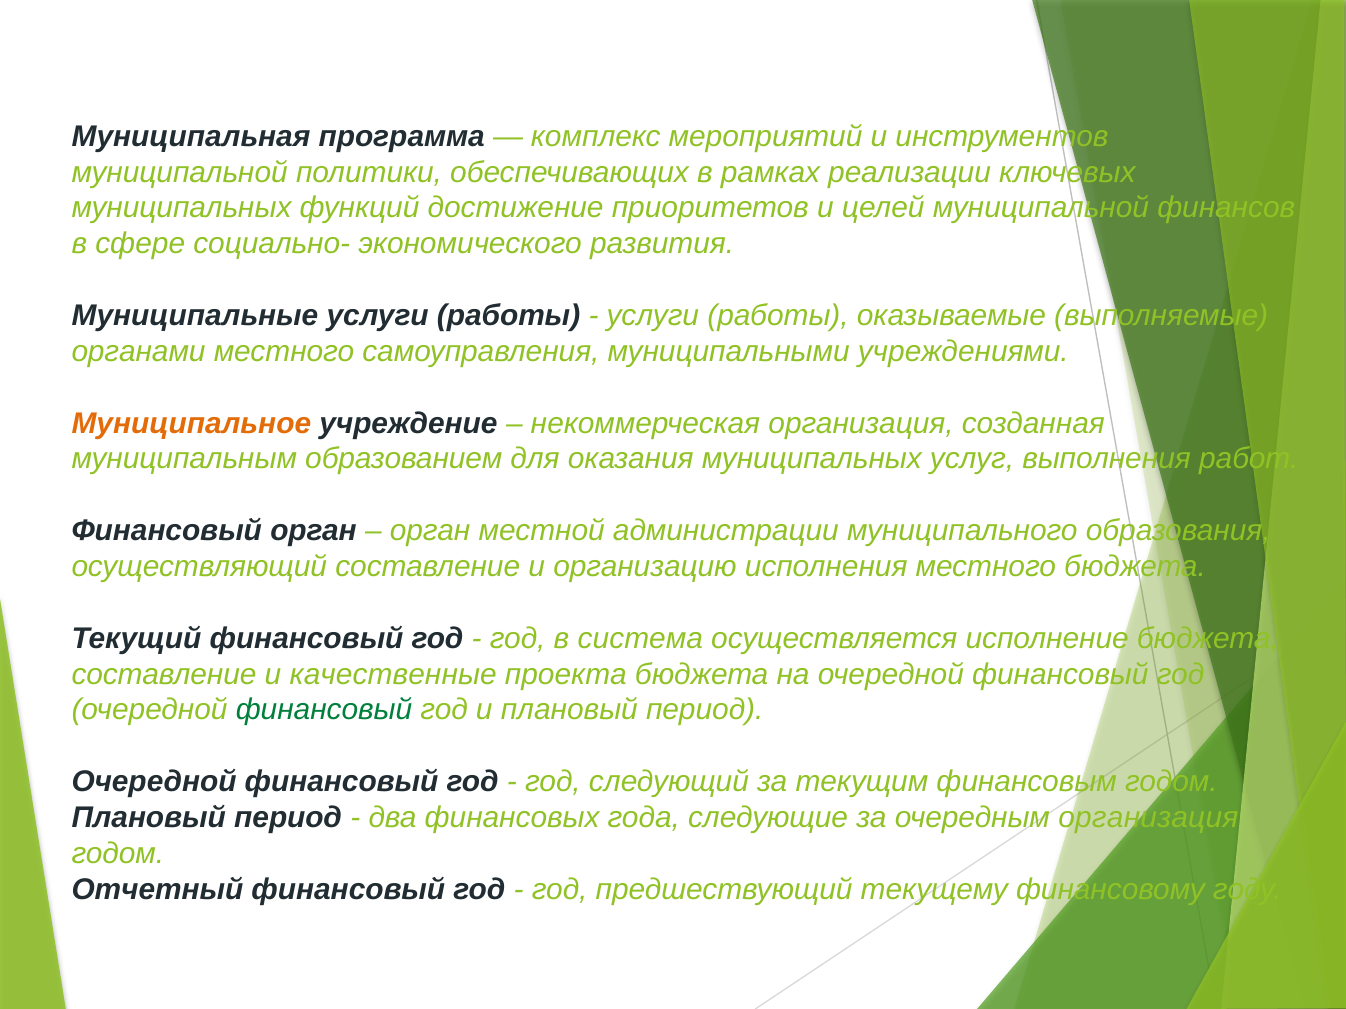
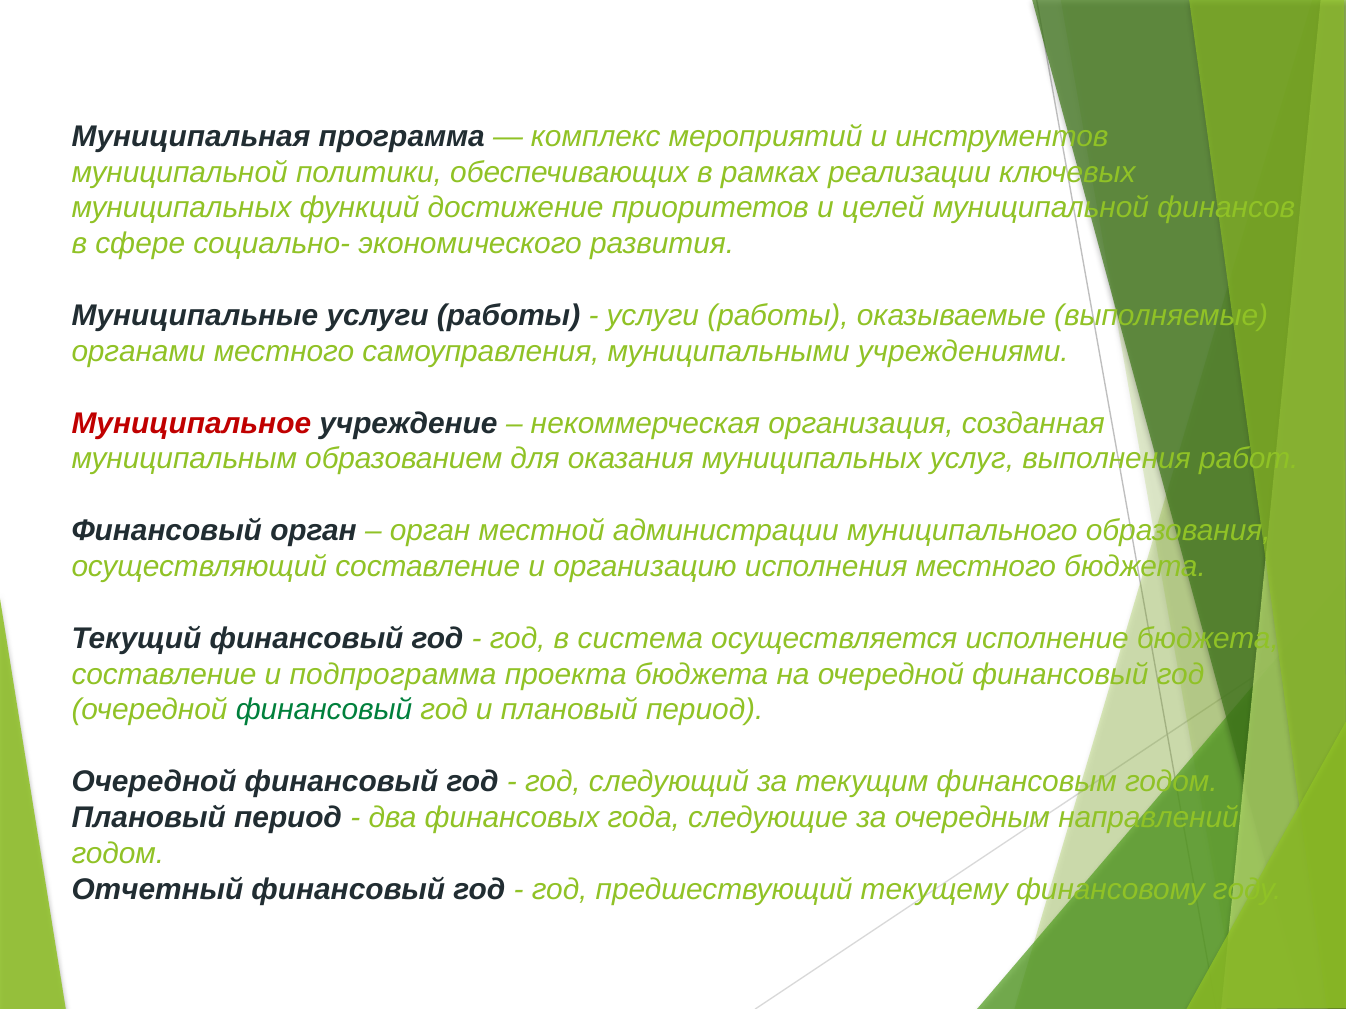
Муниципальное colour: orange -> red (191, 423)
качественные: качественные -> подпрограмма (393, 675)
очередным организация: организация -> направлений (1148, 818)
